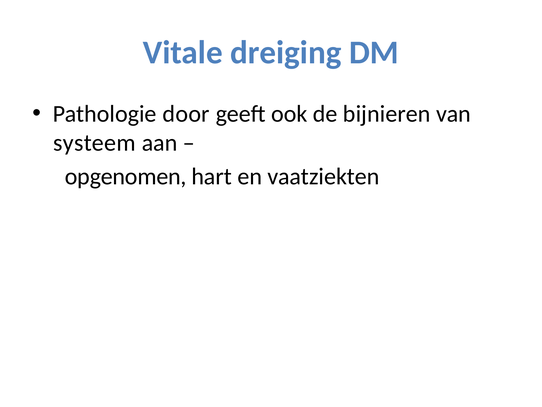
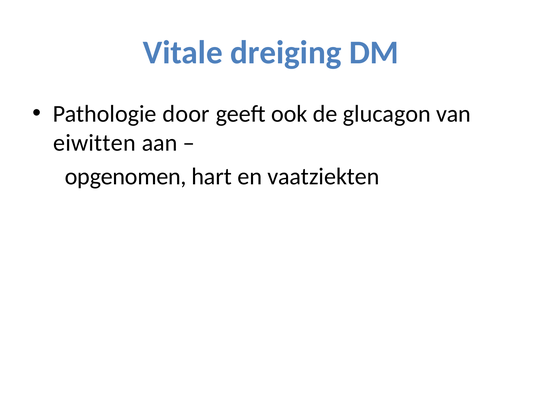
bijnieren: bijnieren -> glucagon (387, 114)
systeem: systeem -> eiwitten (94, 143)
